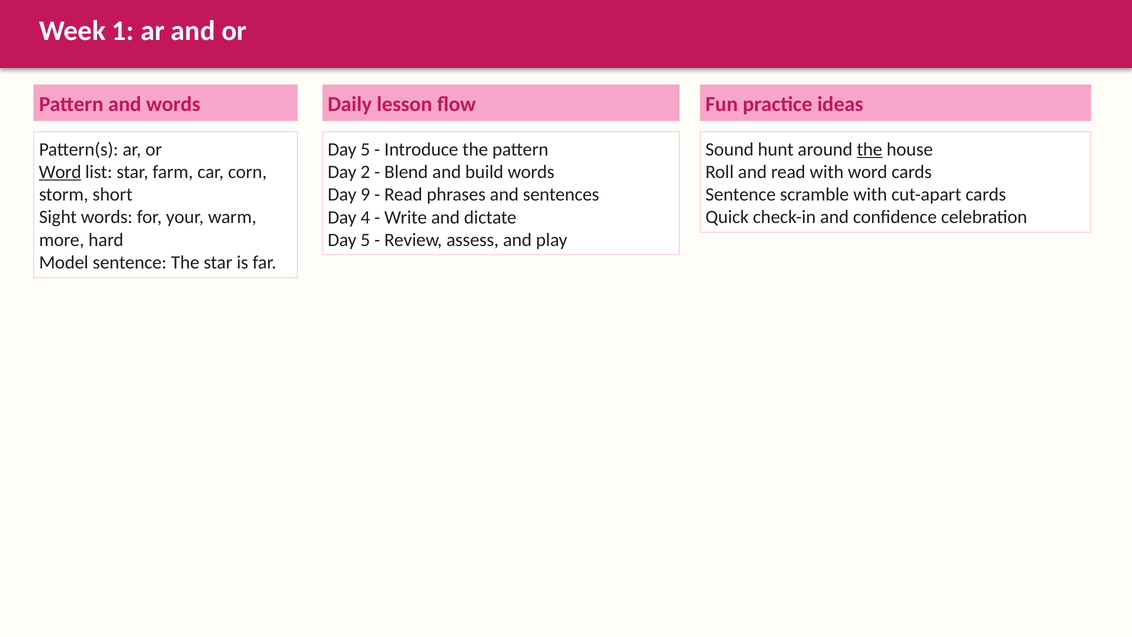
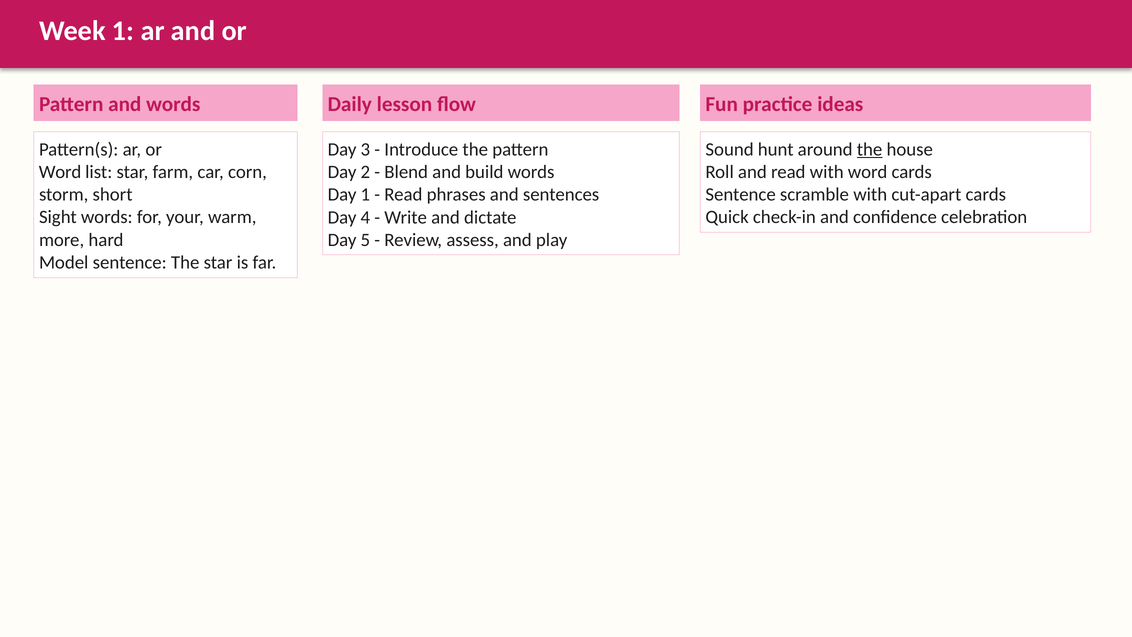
5: 5 -> 3 (365, 149)
Word underline: present -> none (60, 172)
Day 9: 9 -> 1 (365, 195)
